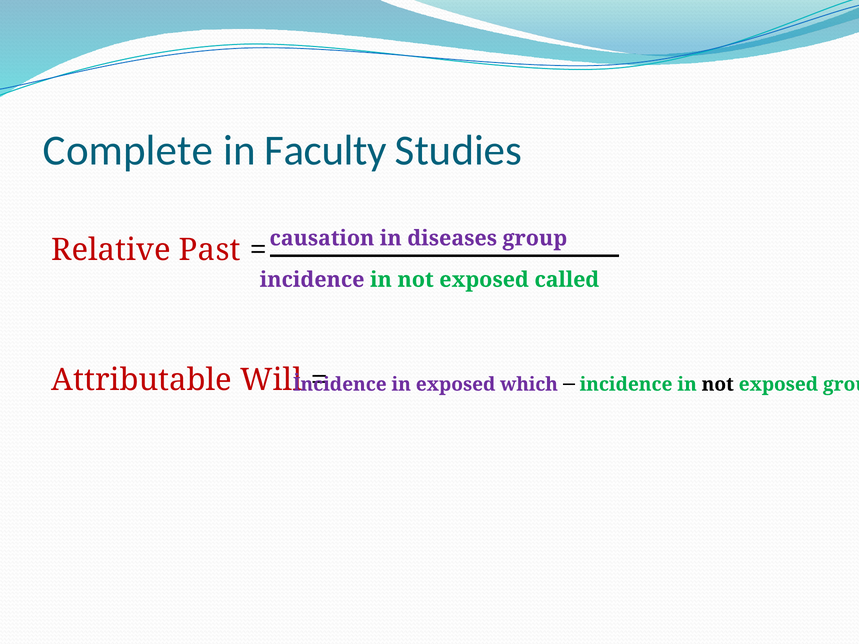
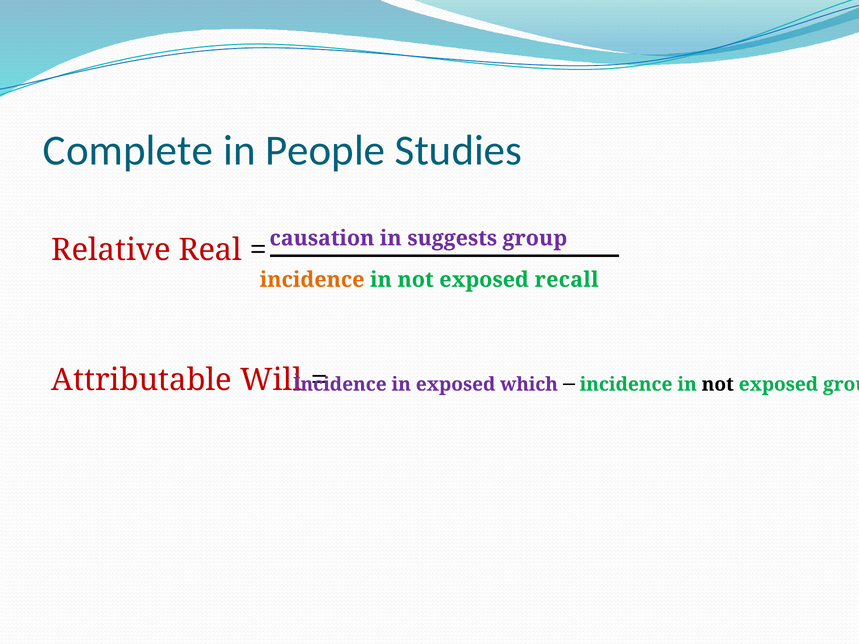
Faculty: Faculty -> People (325, 151)
diseases: diseases -> suggests (452, 238)
Past: Past -> Real (210, 250)
incidence colour: purple -> orange (312, 280)
called: called -> recall (567, 280)
